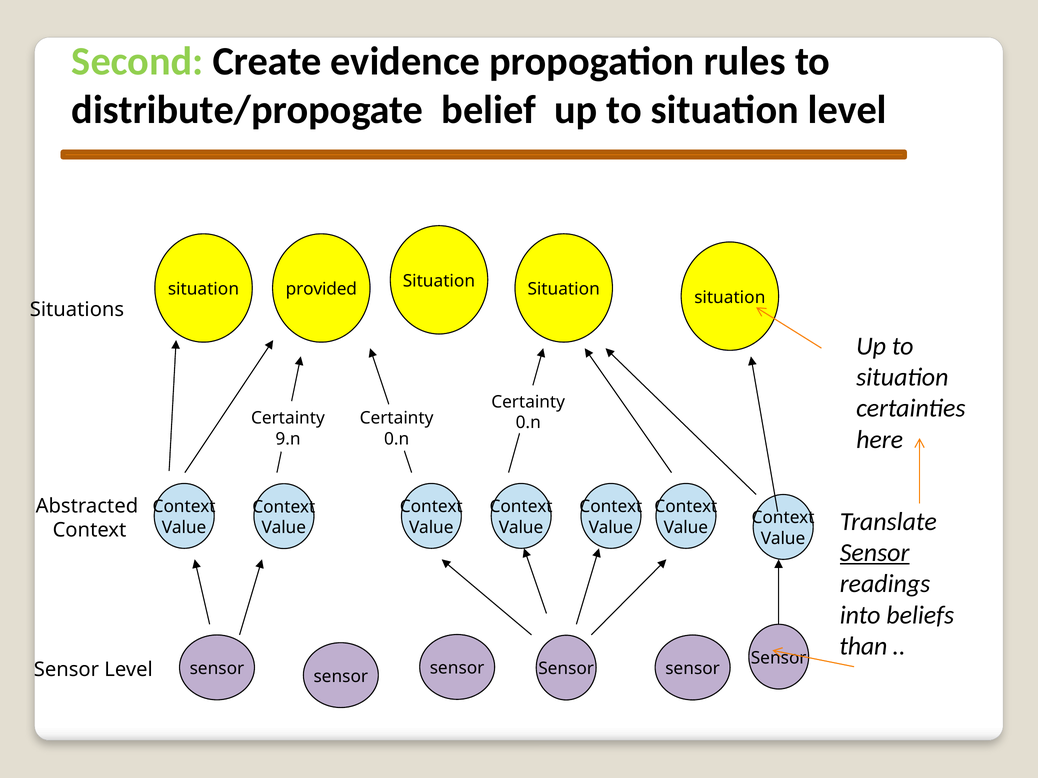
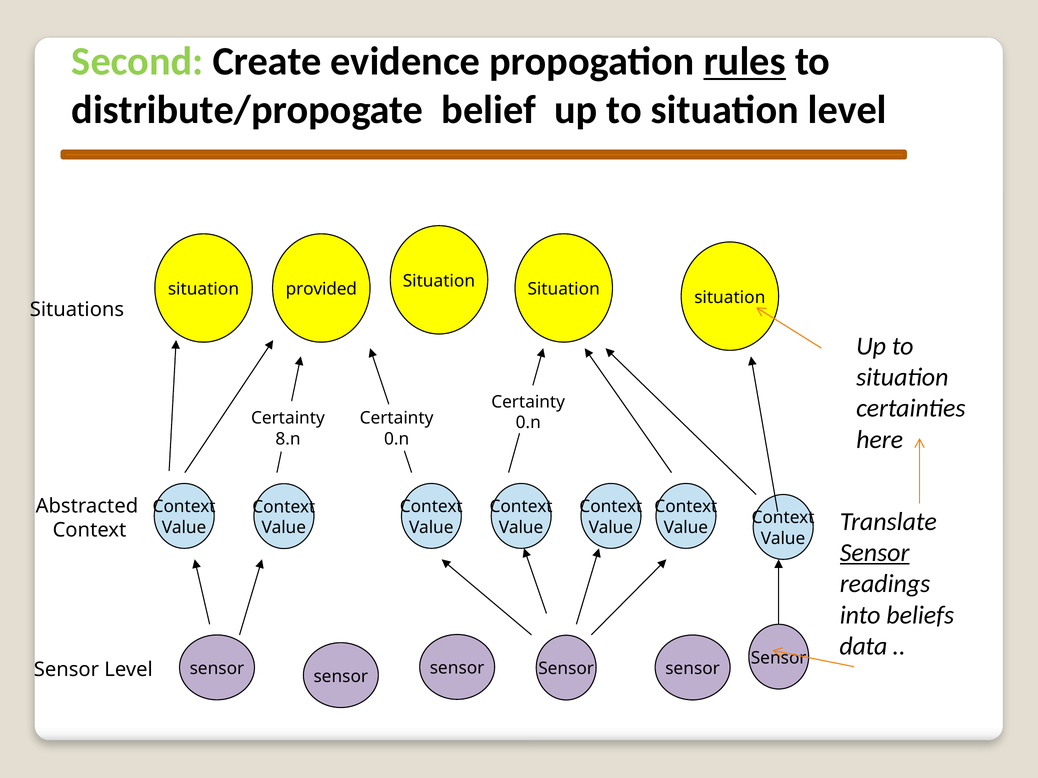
rules underline: none -> present (745, 62)
9.n: 9.n -> 8.n (288, 439)
than: than -> data (863, 646)
